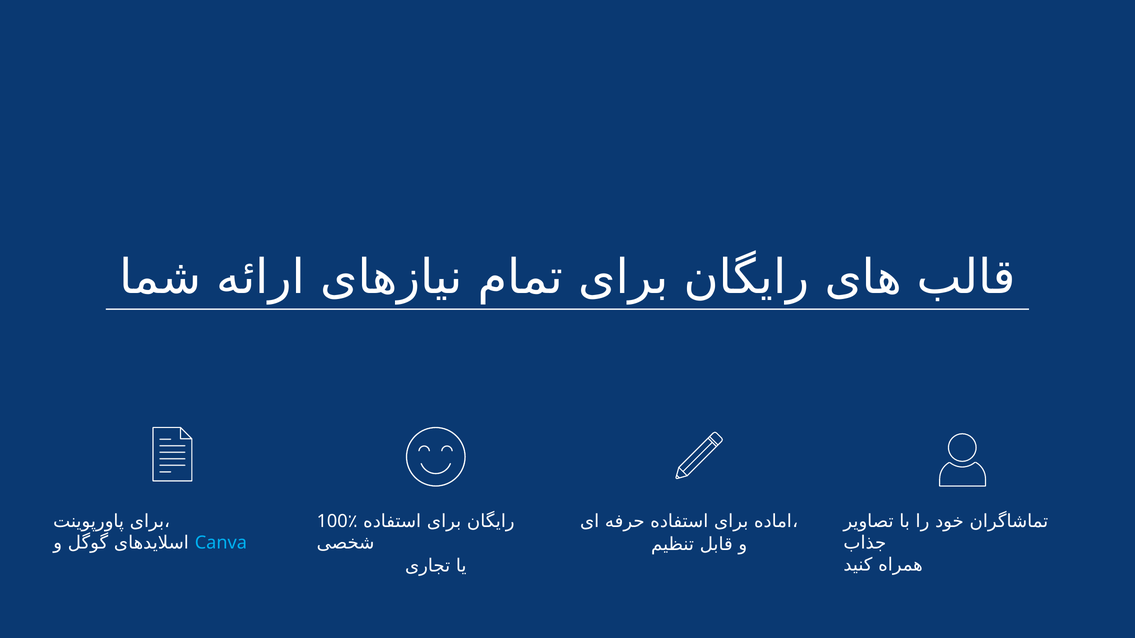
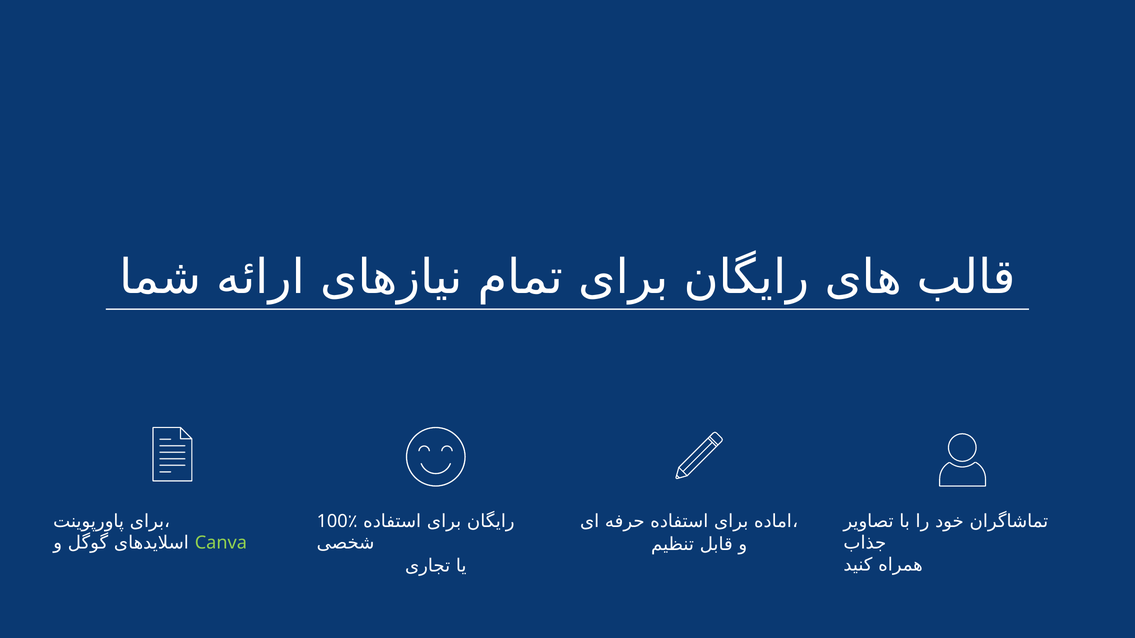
Canva colour: light blue -> light green (221, 543)
